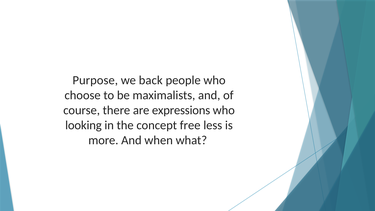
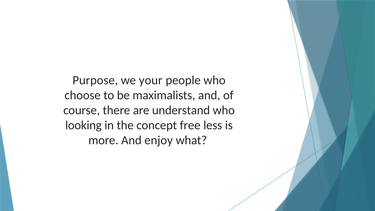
back: back -> your (151, 80)
expressions: expressions -> understand (181, 110)
when: when -> enjoy (159, 140)
